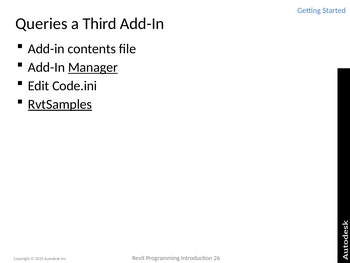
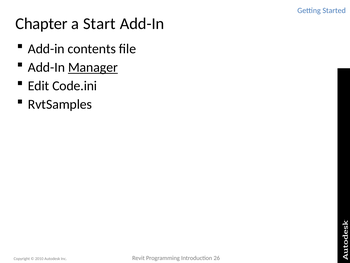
Queries: Queries -> Chapter (42, 24)
Third: Third -> Start (99, 24)
RvtSamples underline: present -> none (60, 104)
